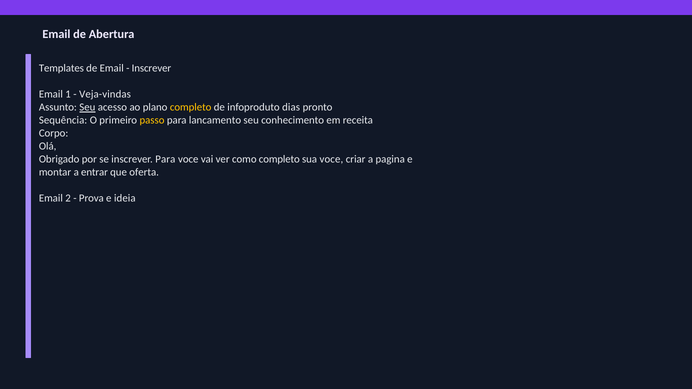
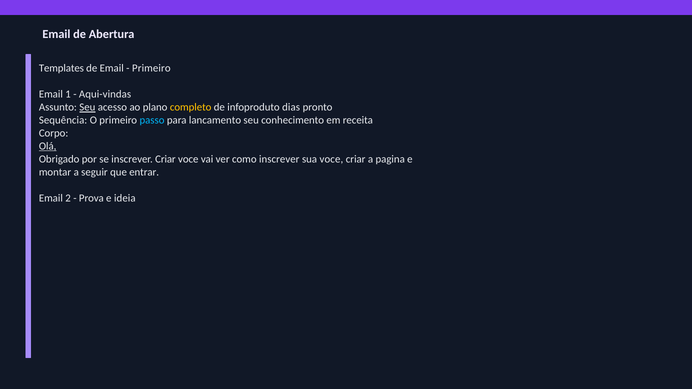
Inscrever: Inscrever -> Primeiro (151, 68)
Veja-vindas: Veja-vindas -> Aqui-vindas (105, 94)
passo colour: yellow -> light blue (152, 120)
Olá underline: none -> present (48, 146)
inscrever Para: Para -> Criar (165, 159)
como completo: completo -> inscrever (279, 159)
entrar: entrar -> seguir (94, 172)
oferta: oferta -> entrar (144, 172)
